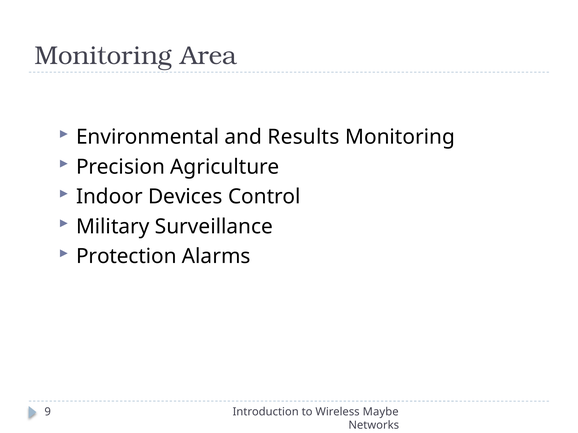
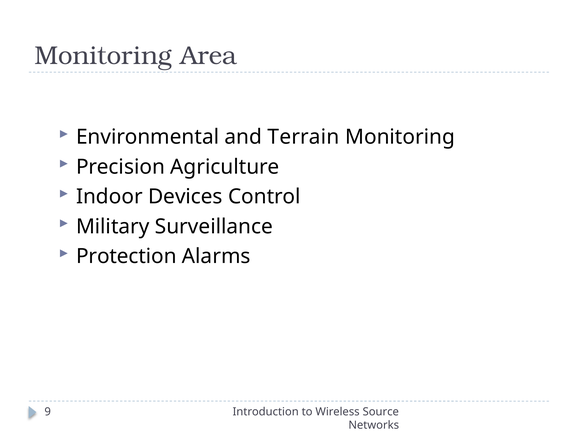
Results: Results -> Terrain (303, 137)
Maybe: Maybe -> Source (381, 412)
